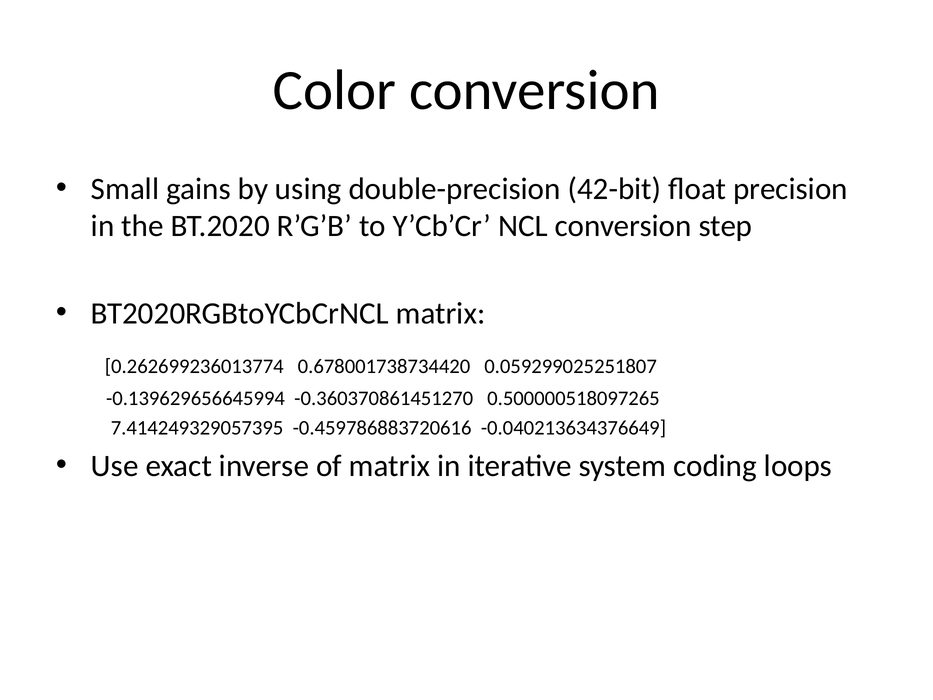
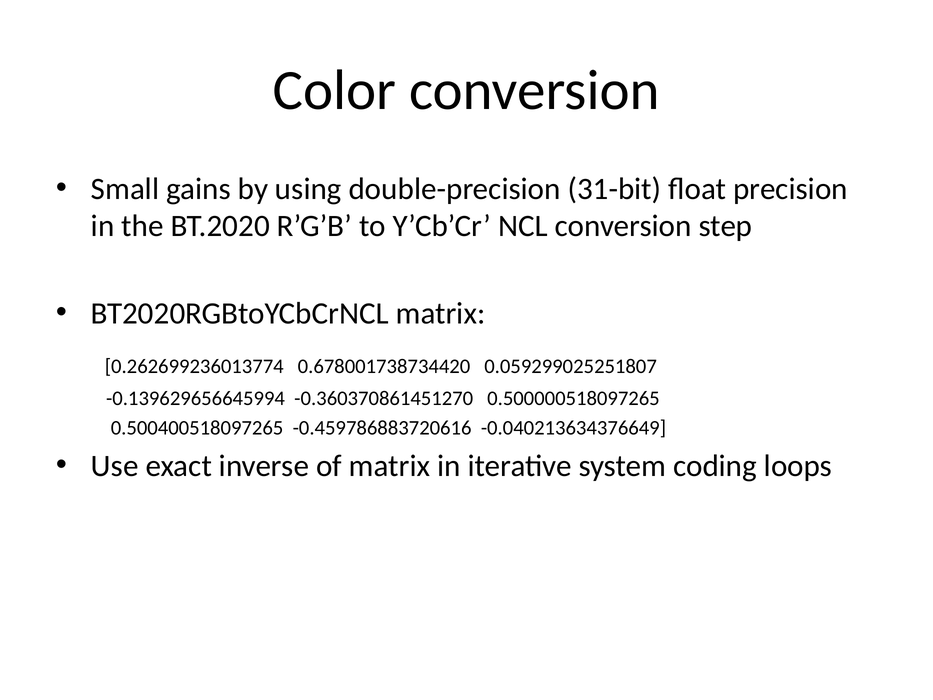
42-bit: 42-bit -> 31-bit (614, 189)
7.414249329057395: 7.414249329057395 -> 0.500400518097265 (197, 428)
